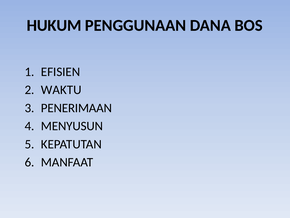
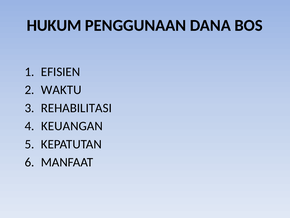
PENERIMAAN: PENERIMAAN -> REHABILITASI (76, 108)
MENYUSUN: MENYUSUN -> KEUANGAN (72, 126)
